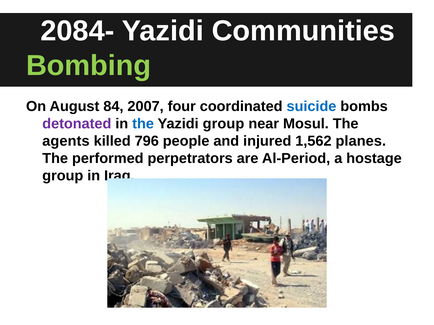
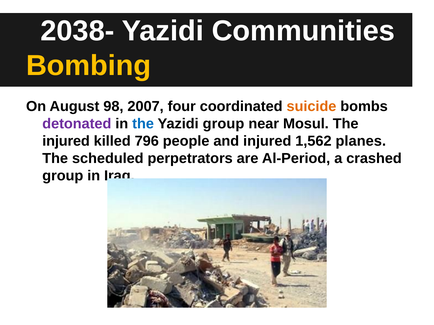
2084-: 2084- -> 2038- (77, 31)
Bombing colour: light green -> yellow (89, 66)
84: 84 -> 98 (113, 106)
suicide colour: blue -> orange (311, 106)
agents: agents -> injured (66, 141)
performed: performed -> scheduled (108, 159)
hostage: hostage -> crashed (374, 159)
